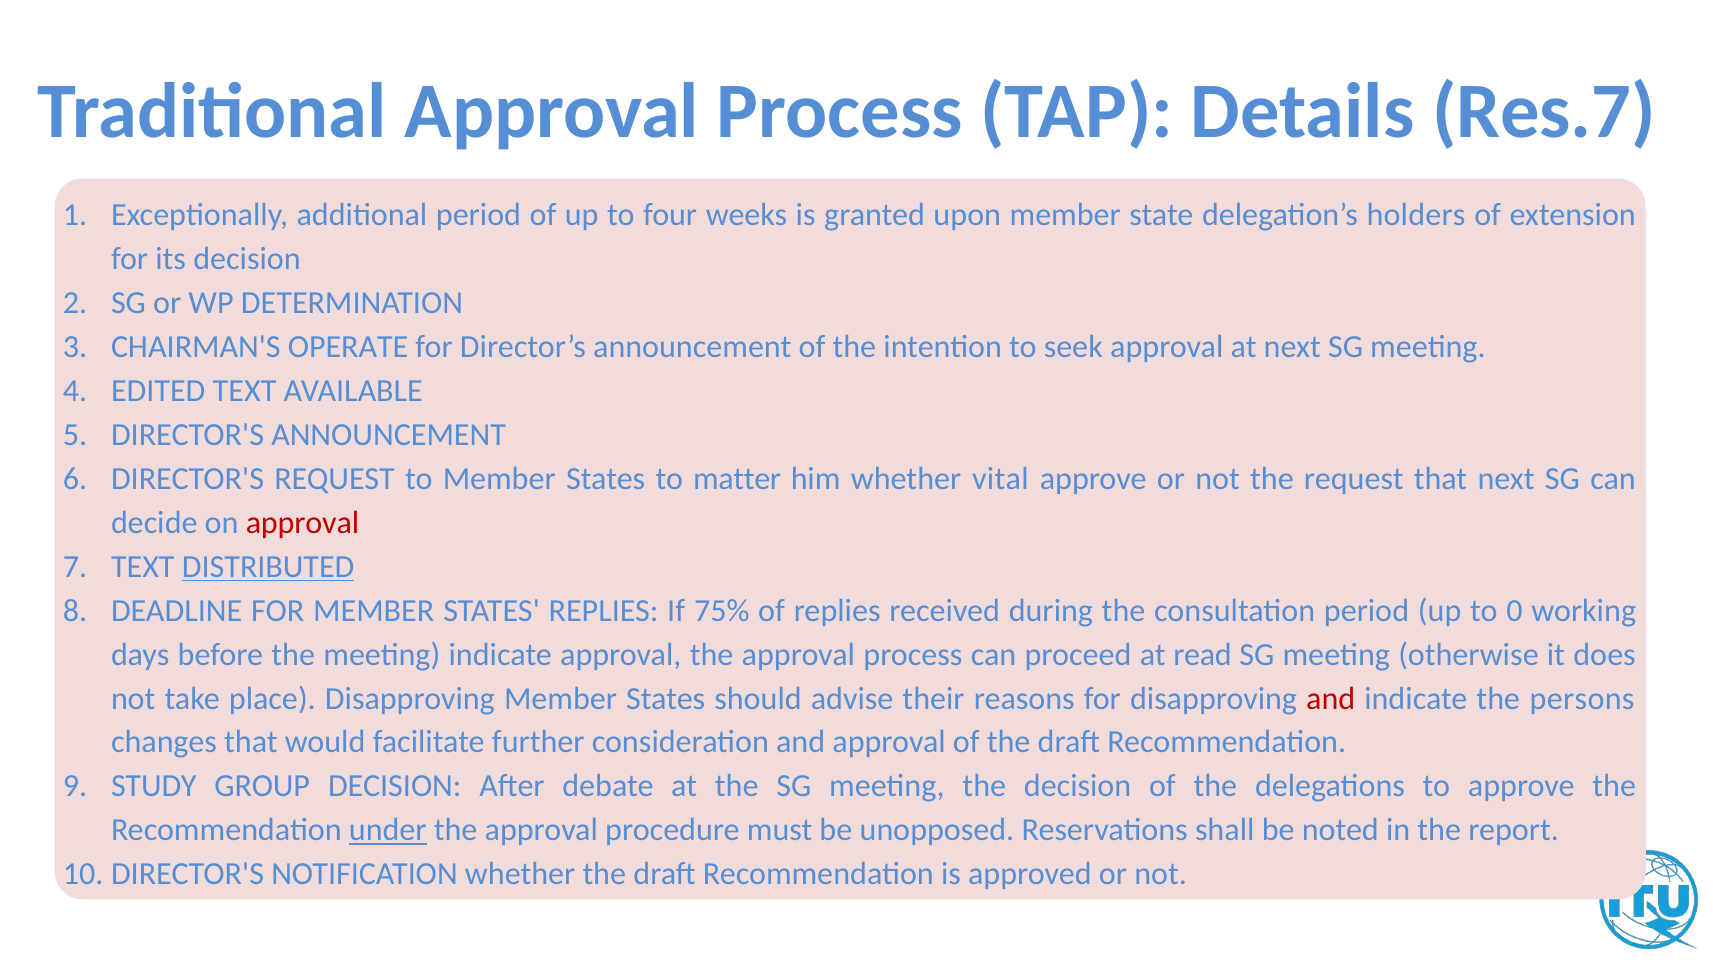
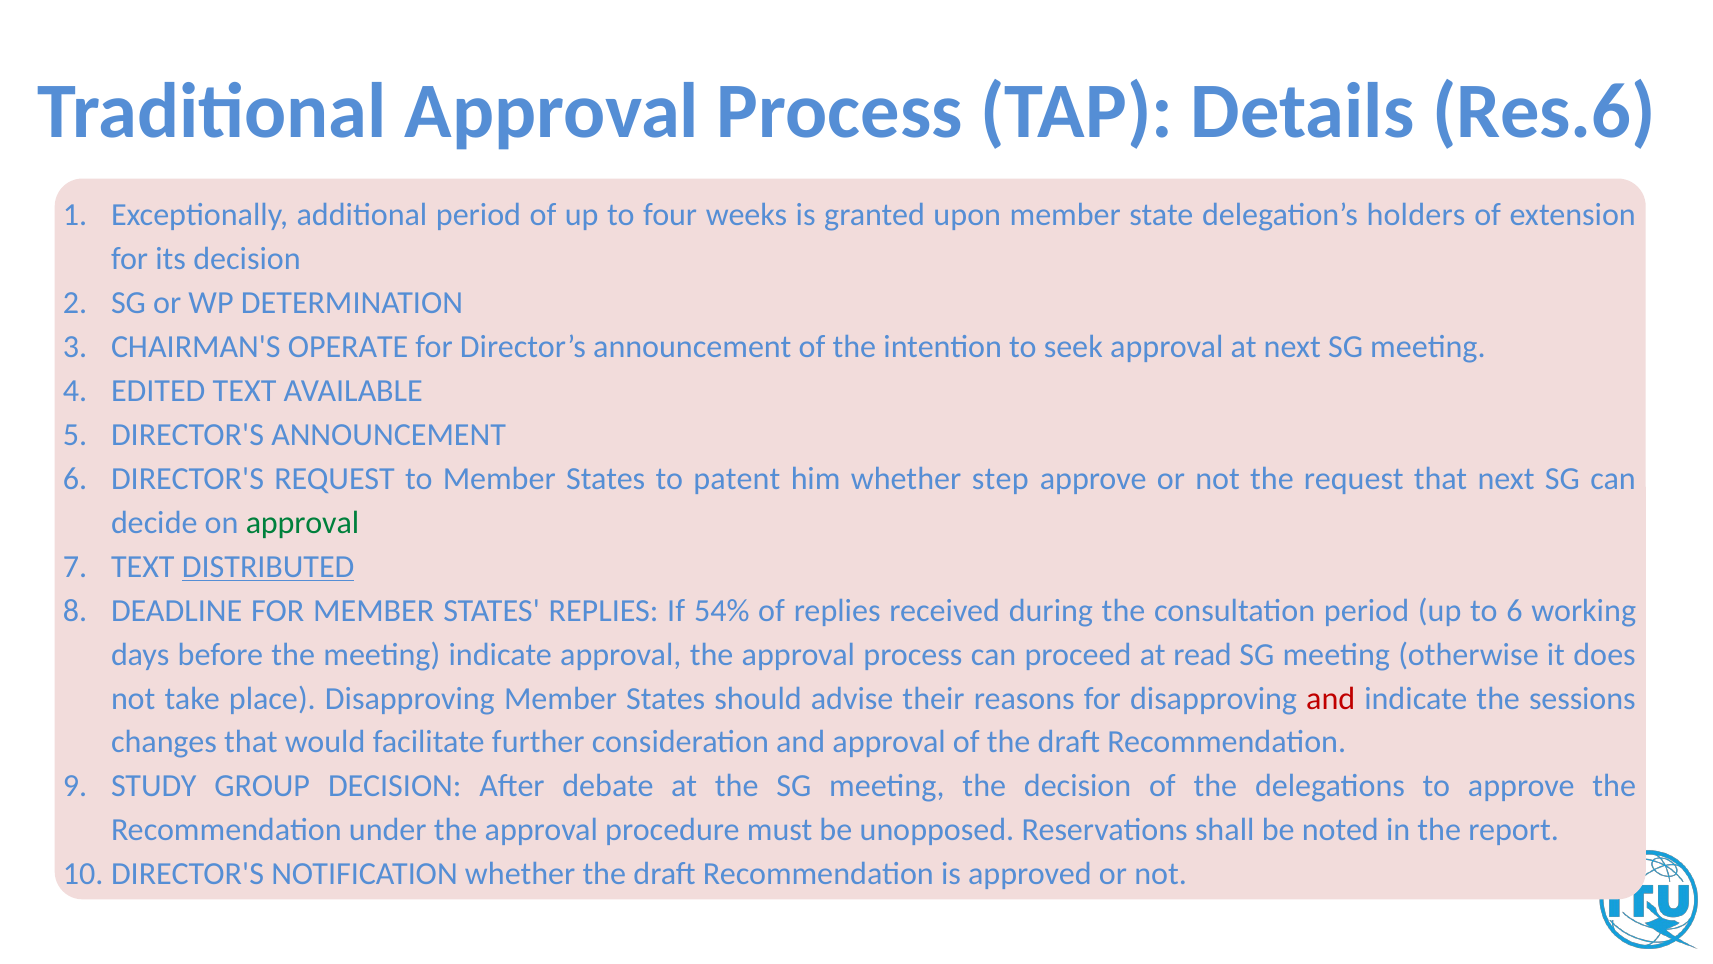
Res.7: Res.7 -> Res.6 (1544, 111)
matter: matter -> patent (737, 479)
vital: vital -> step (1000, 479)
approval colour: red -> green (302, 523)
75%: 75% -> 54% (722, 610)
to 0: 0 -> 6 (1514, 610)
persons: persons -> sessions (1582, 698)
under underline: present -> none (388, 830)
